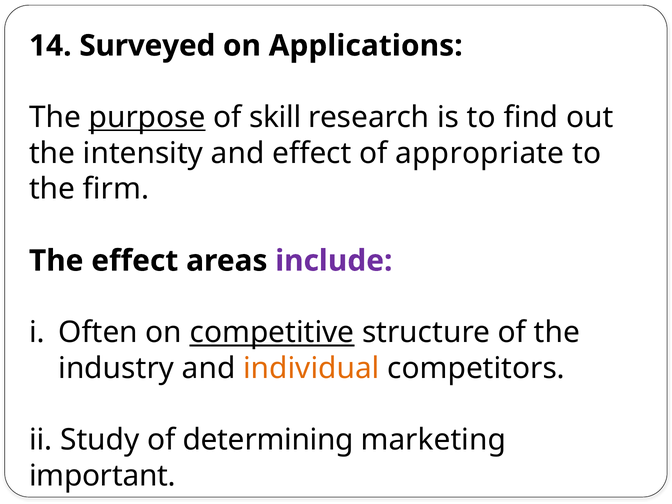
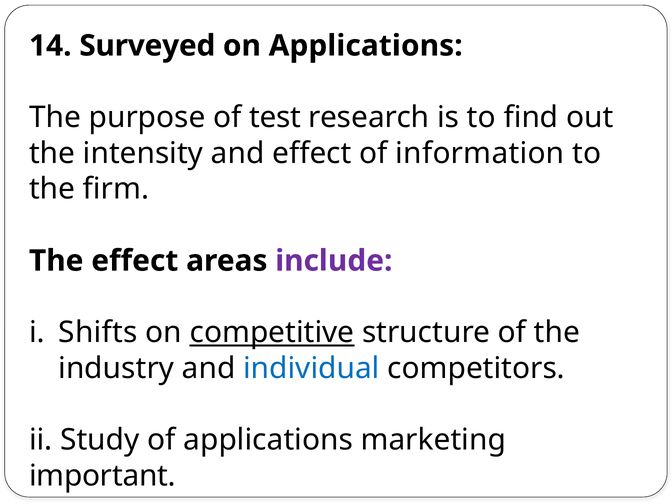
purpose underline: present -> none (147, 117)
skill: skill -> test (275, 117)
appropriate: appropriate -> information (480, 153)
Often: Often -> Shifts (98, 333)
individual colour: orange -> blue (311, 368)
of determining: determining -> applications (268, 440)
